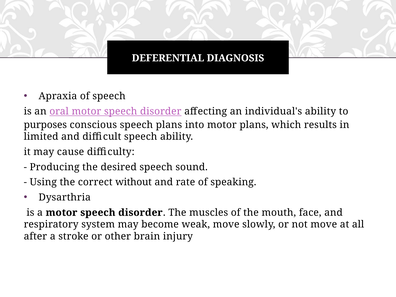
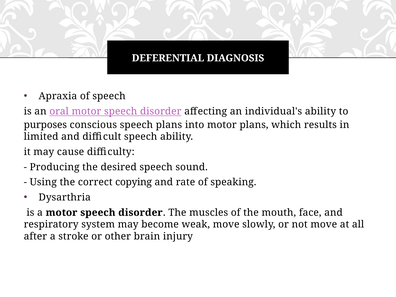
without: without -> copying (134, 182)
